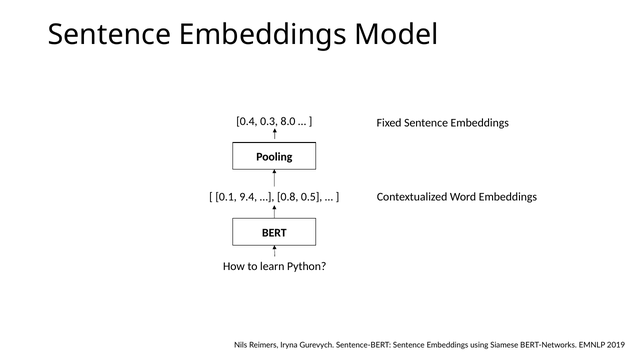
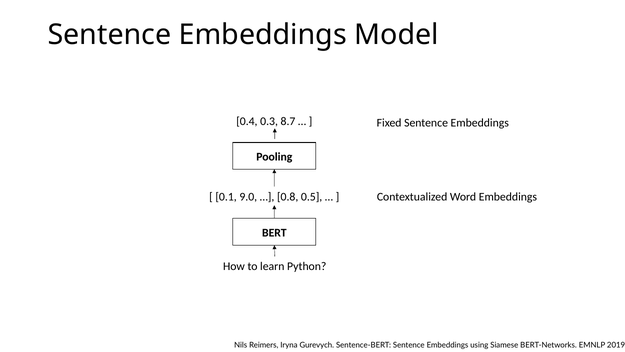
8.0: 8.0 -> 8.7 (288, 121)
9.4: 9.4 -> 9.0 (248, 197)
